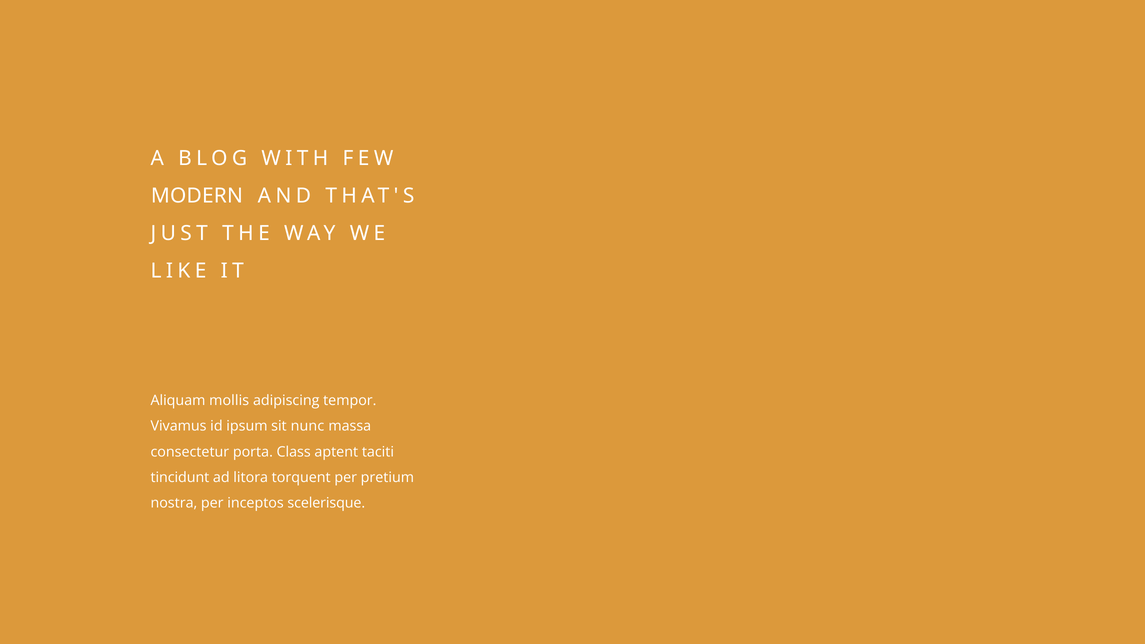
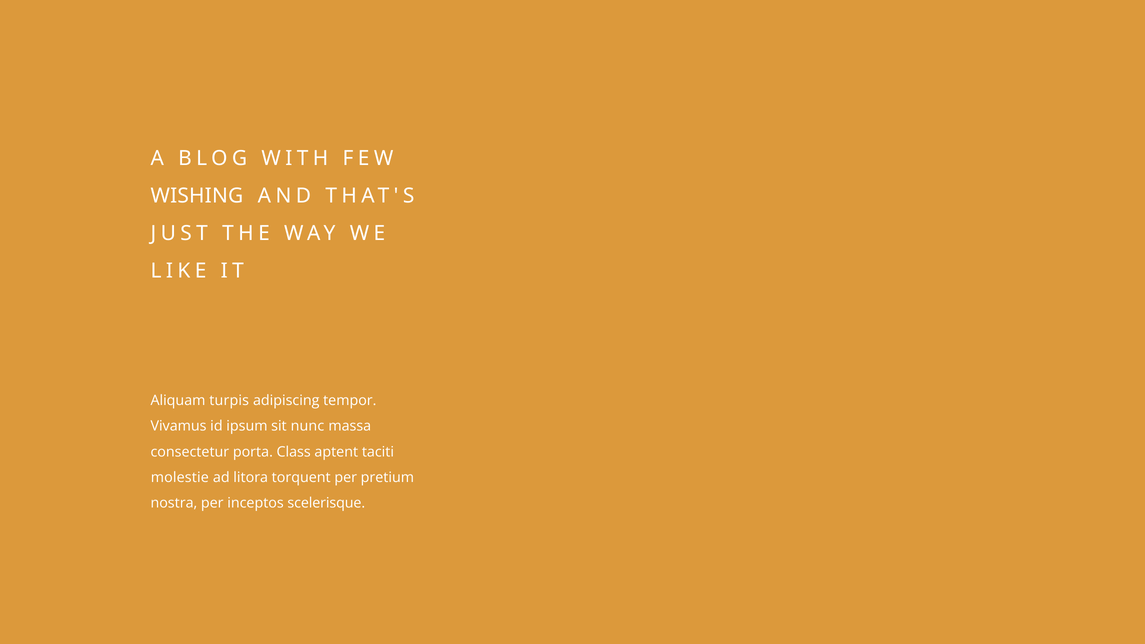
MODERN: MODERN -> WISHING (197, 196)
mollis: mollis -> turpis (229, 400)
tincidunt: tincidunt -> molestie (180, 478)
